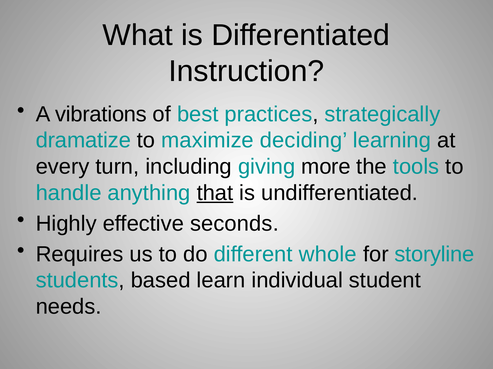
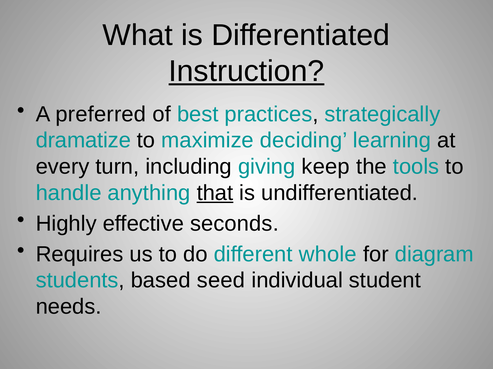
Instruction underline: none -> present (246, 72)
vibrations: vibrations -> preferred (101, 114)
more: more -> keep (326, 167)
storyline: storyline -> diagram (434, 255)
learn: learn -> seed (221, 281)
